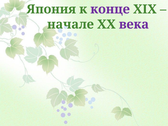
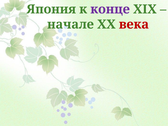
века colour: purple -> red (134, 24)
